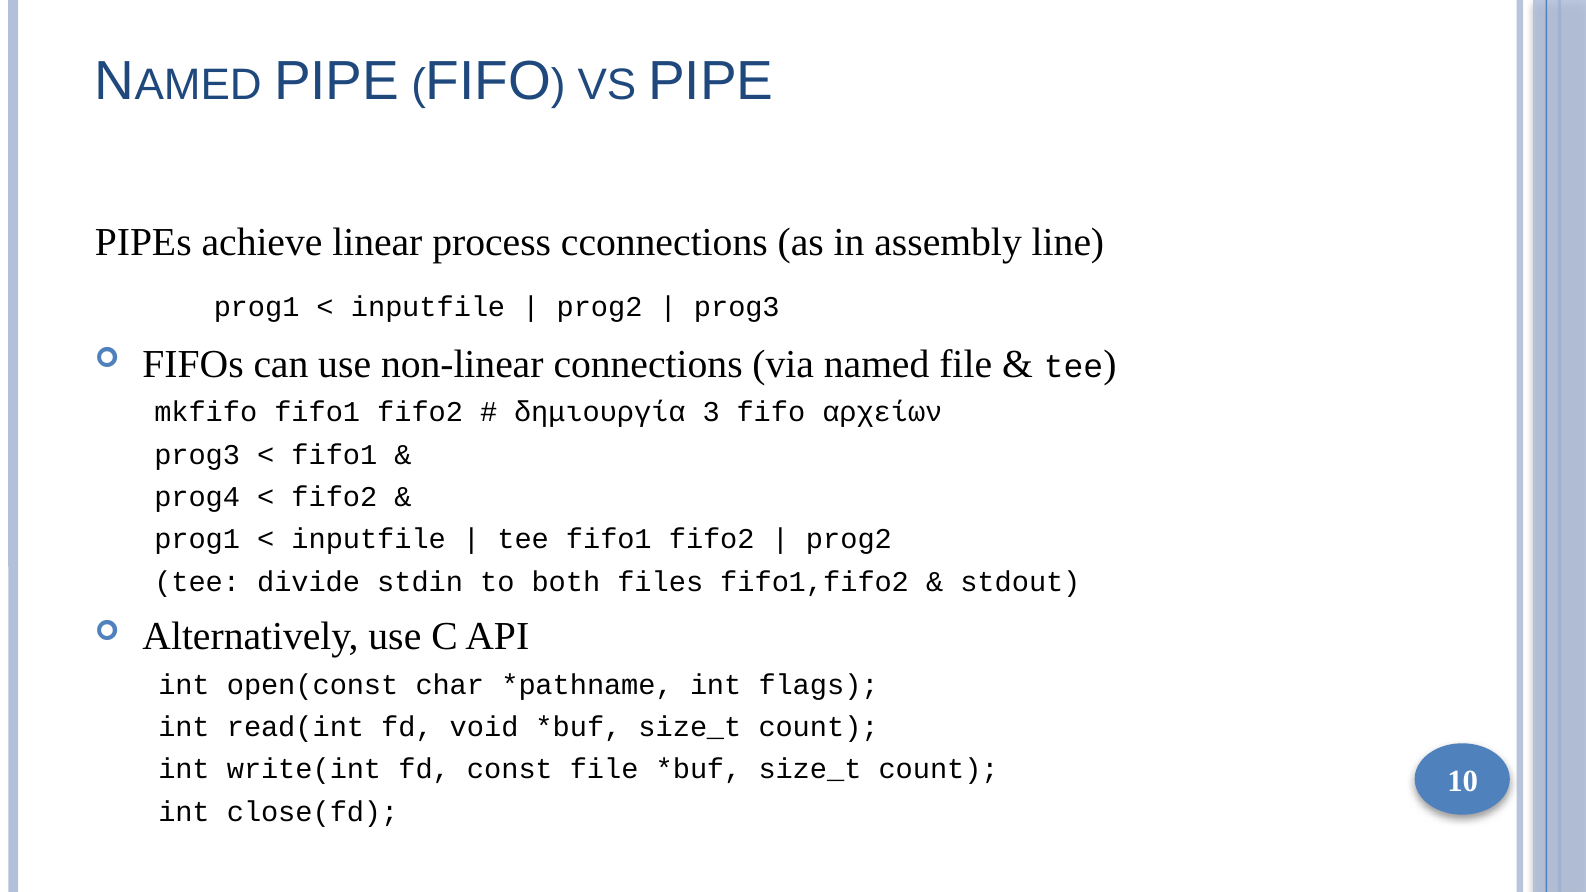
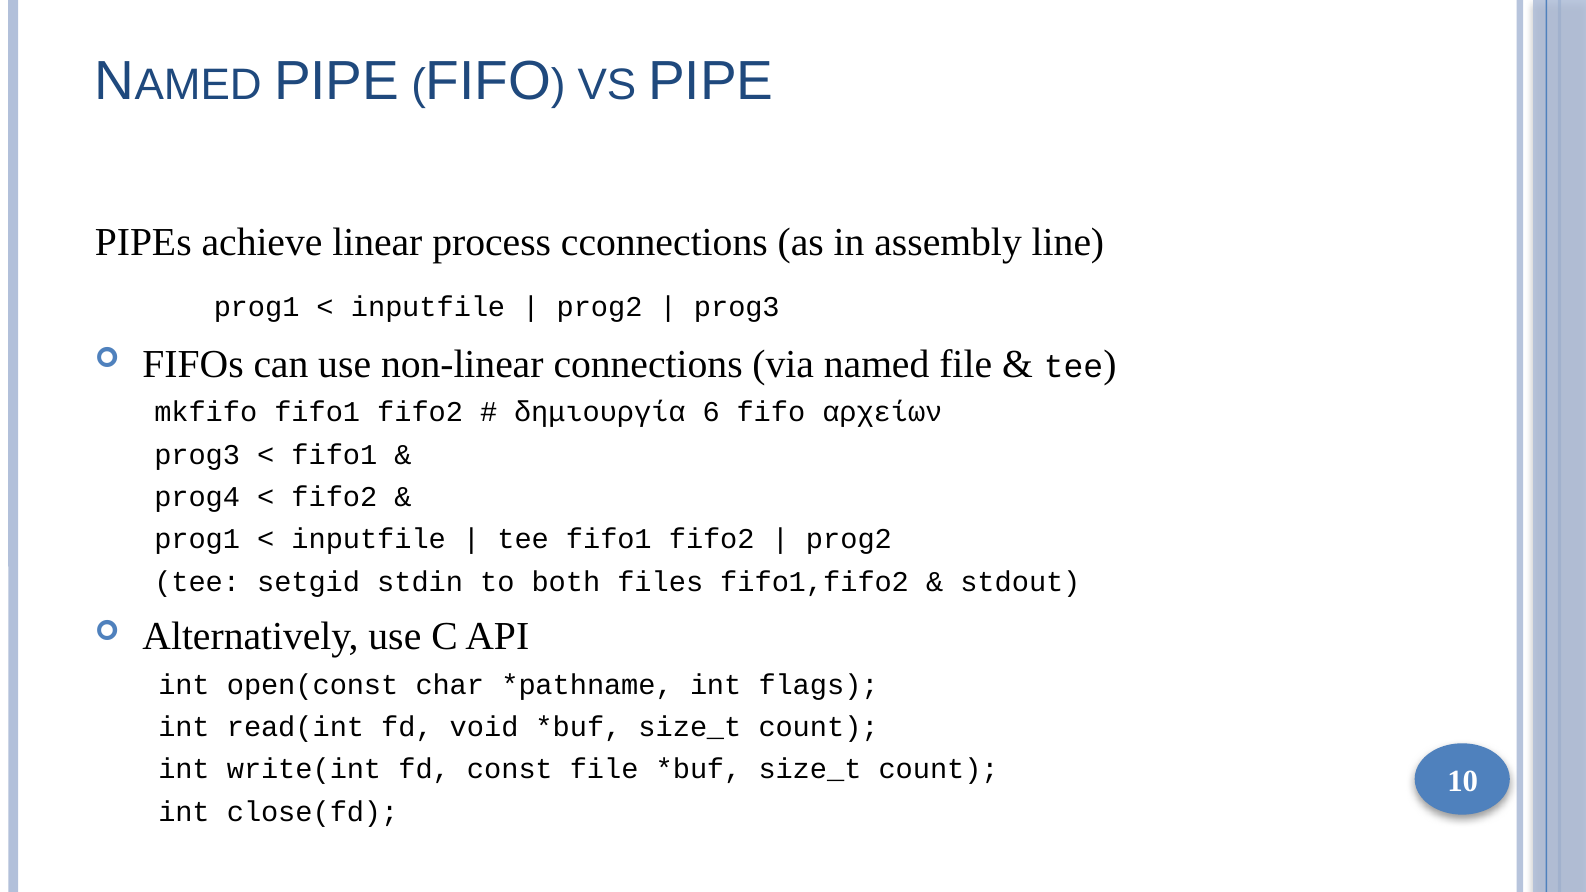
3: 3 -> 6 (711, 412)
divide: divide -> setgid (309, 582)
